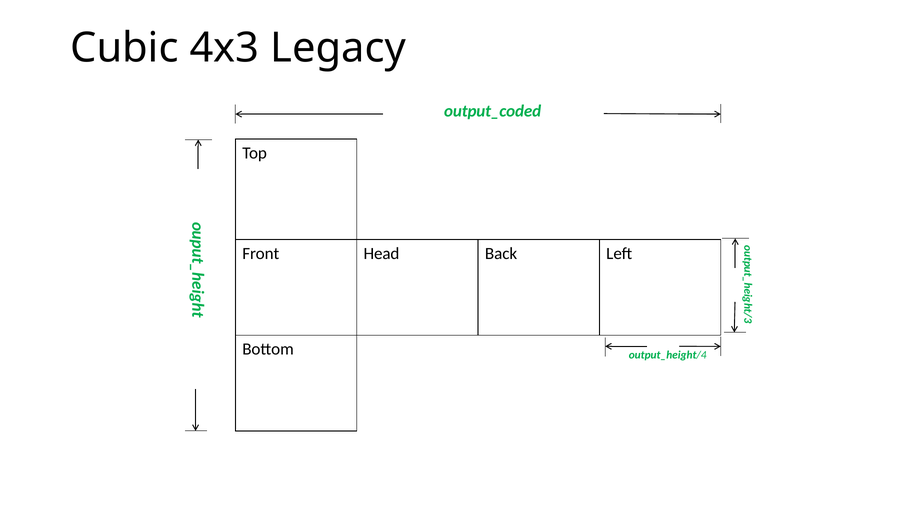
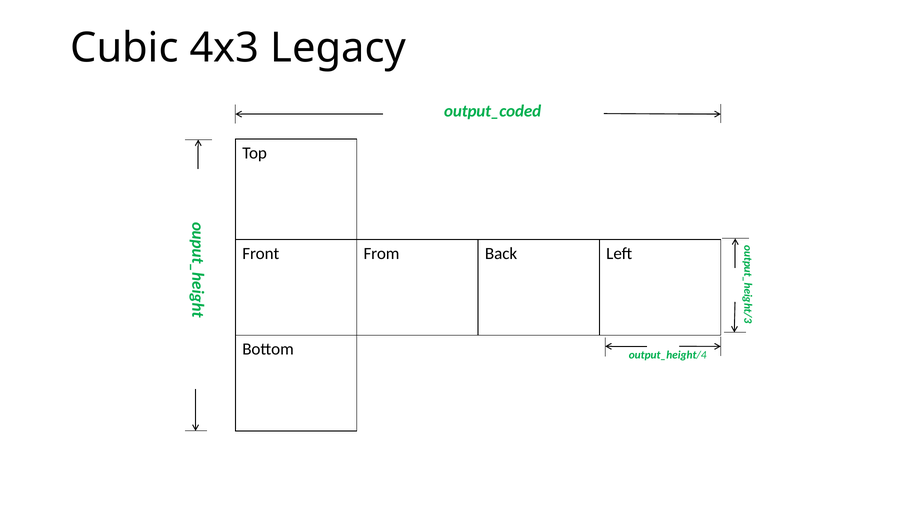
Head: Head -> From (381, 254)
